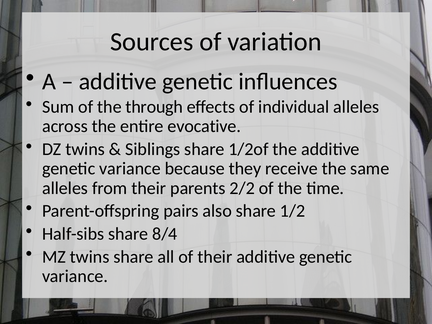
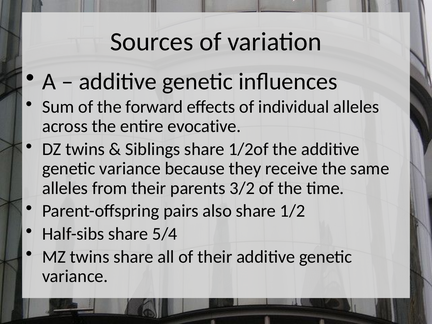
through: through -> forward (154, 107)
2/2: 2/2 -> 3/2 (242, 188)
8/4: 8/4 -> 5/4 (165, 234)
